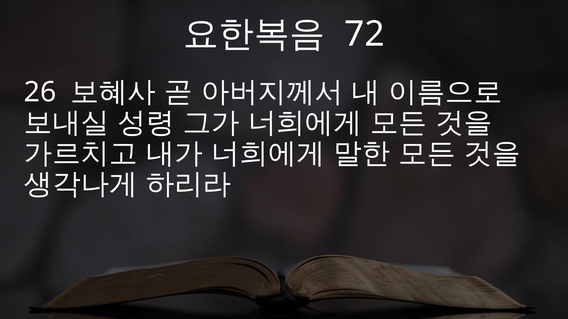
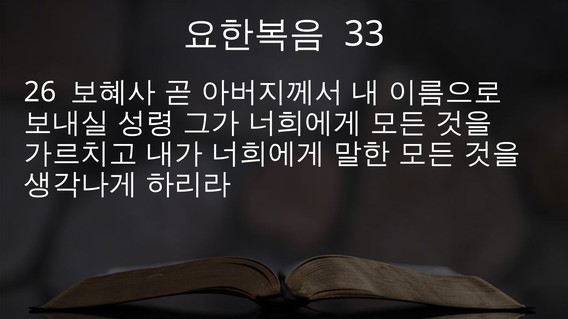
72: 72 -> 33 (365, 34)
